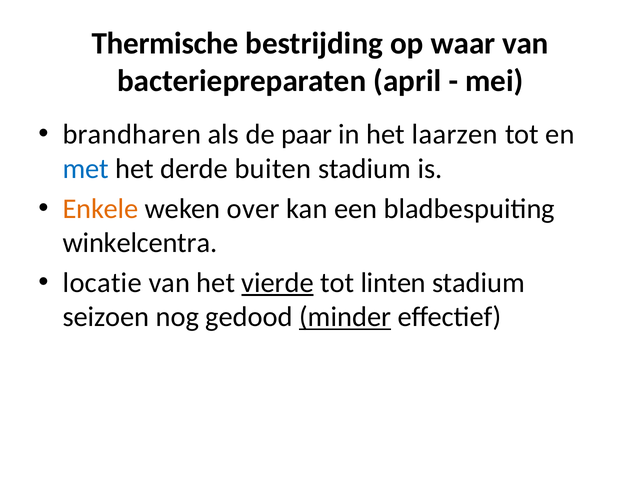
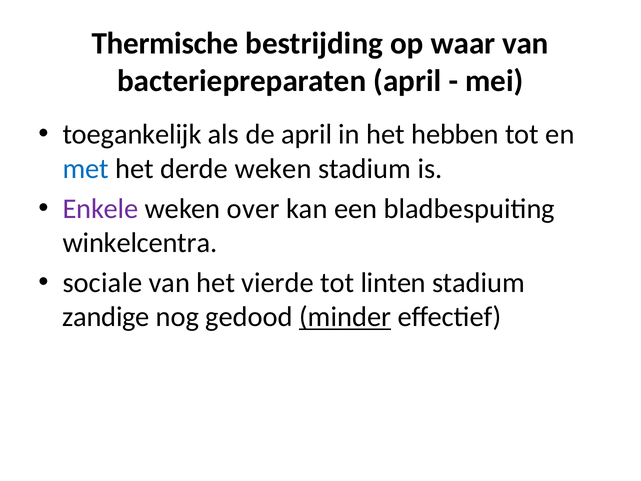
brandharen: brandharen -> toegankelijk (132, 134)
de paar: paar -> april (307, 134)
laarzen: laarzen -> hebben (455, 134)
derde buiten: buiten -> weken (273, 169)
Enkele colour: orange -> purple (100, 209)
locatie: locatie -> sociale (102, 283)
vierde underline: present -> none (278, 283)
seizoen: seizoen -> zandige (106, 317)
